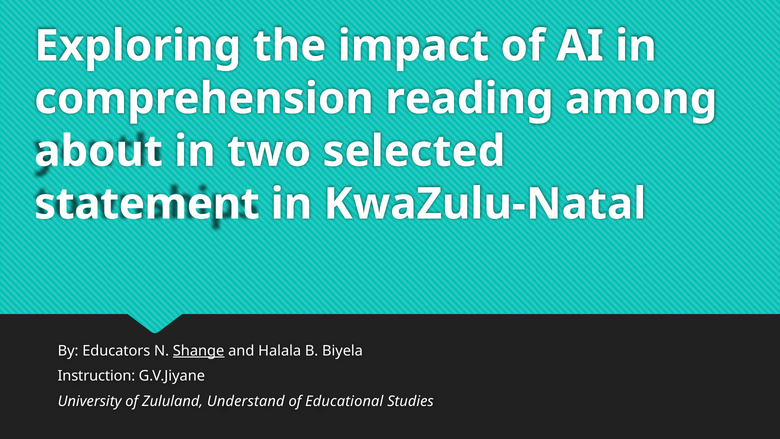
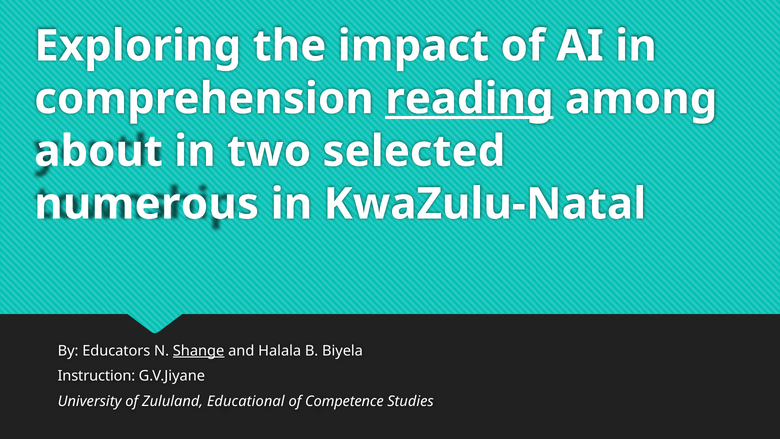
reading underline: none -> present (469, 99)
statement: statement -> numerous (147, 204)
Understand: Understand -> Educational (246, 401)
Educational: Educational -> Competence (344, 401)
